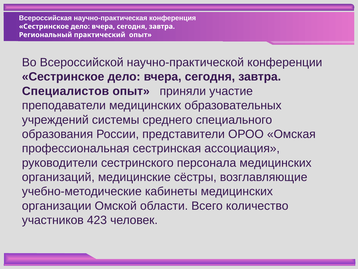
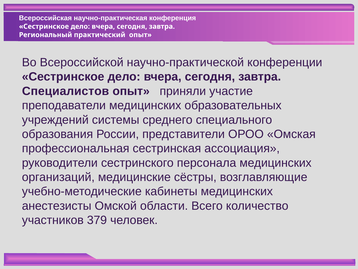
организации: организации -> анестезисты (57, 206)
423: 423 -> 379 (97, 220)
